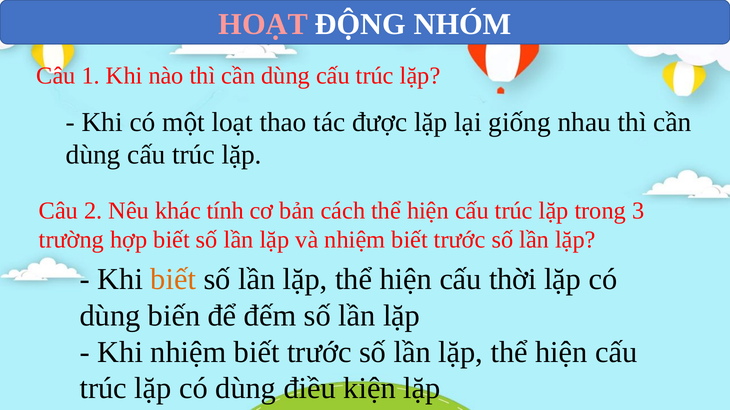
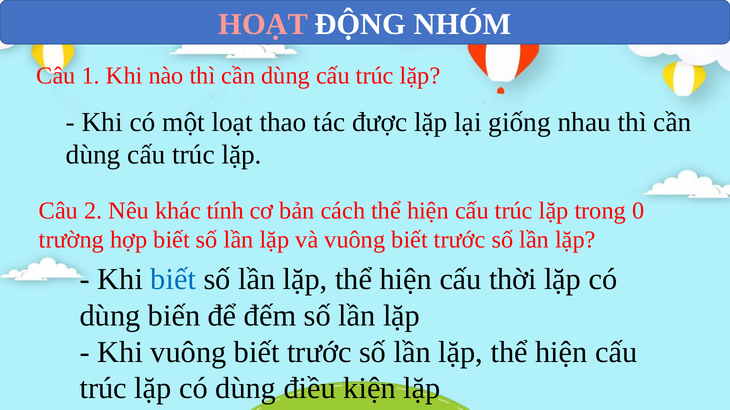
3: 3 -> 0 (638, 211)
và nhiệm: nhiệm -> vuông (355, 240)
biết colour: orange -> blue (173, 280)
Khi nhiệm: nhiệm -> vuông (188, 353)
